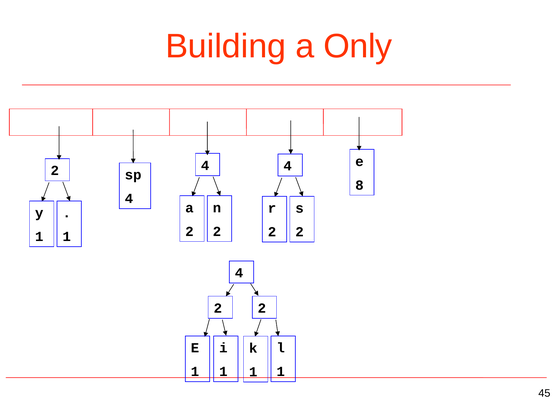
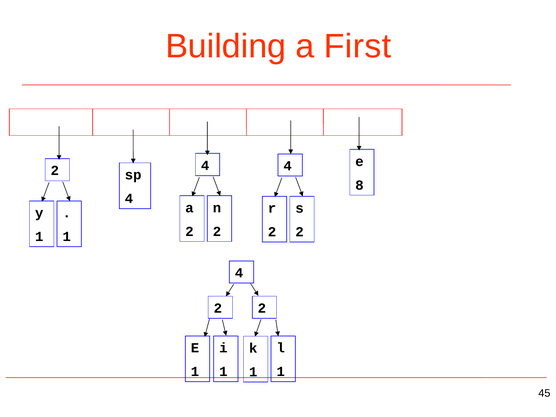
Only: Only -> First (357, 46)
